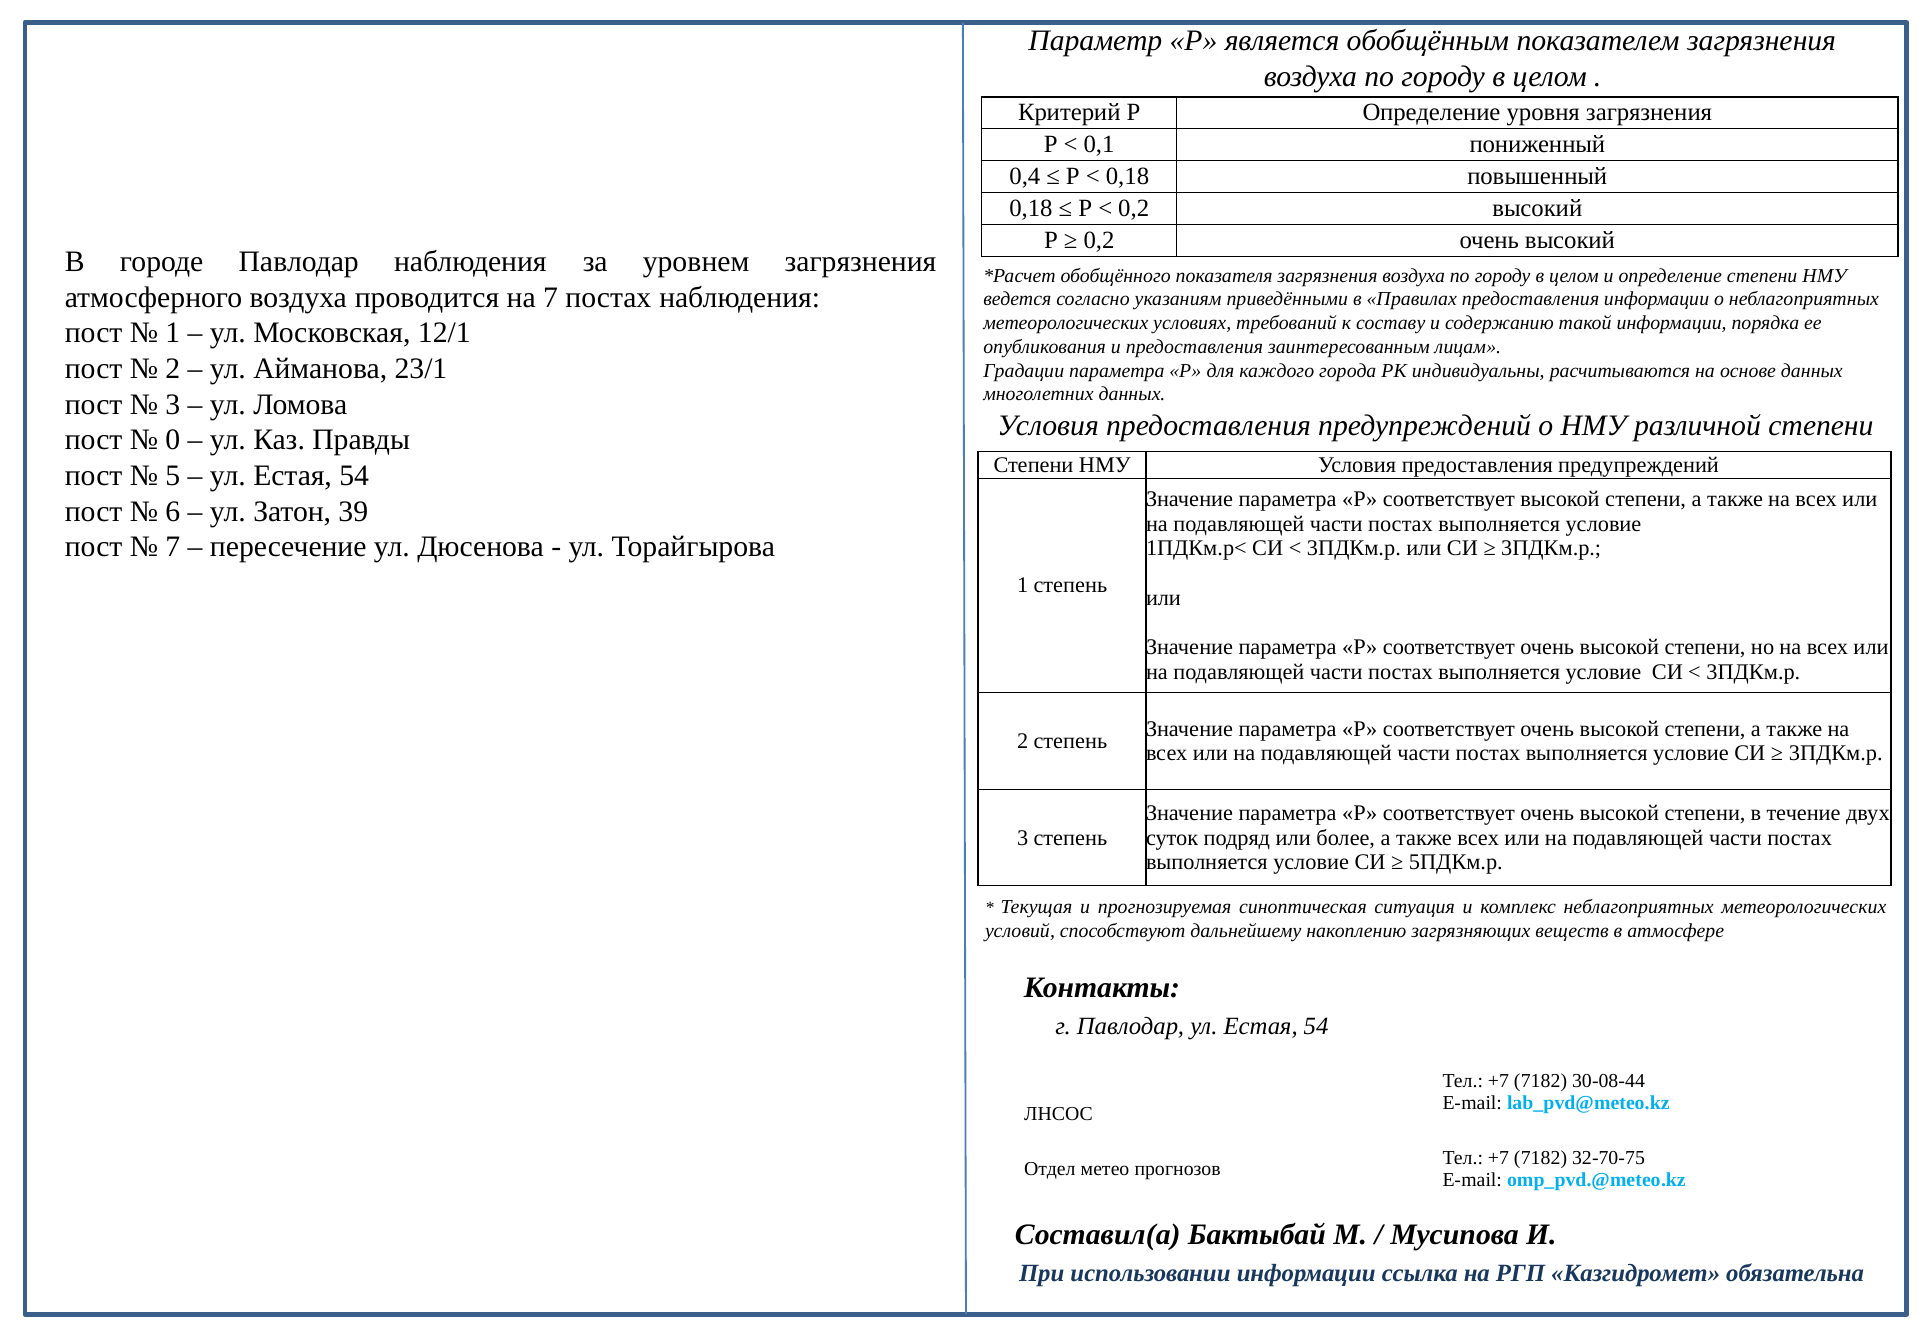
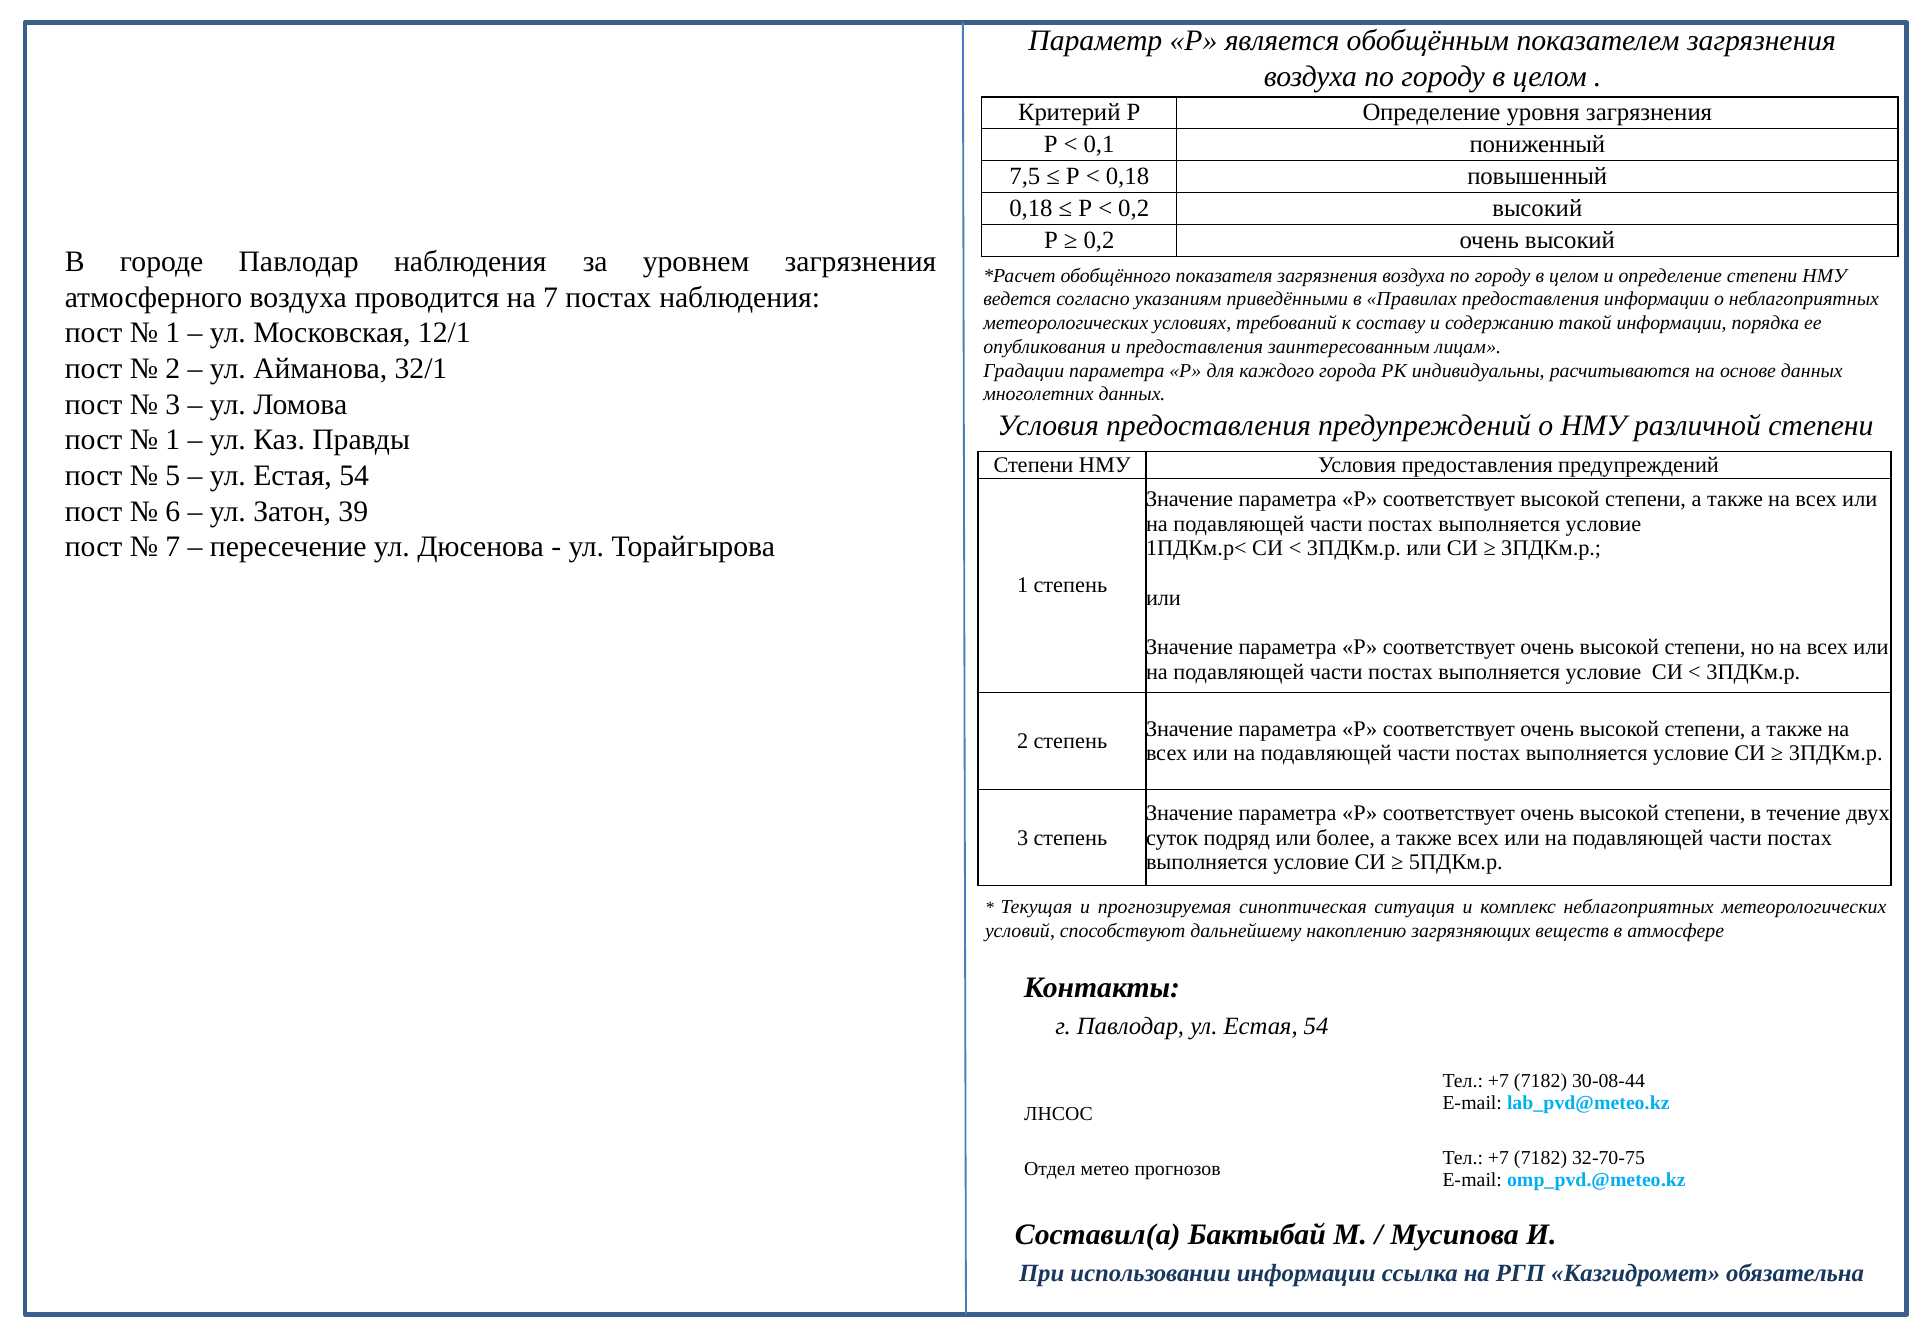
0,4: 0,4 -> 7,5 (1025, 176)
23/1: 23/1 -> 32/1 (421, 369)
0: 0 -> 1 (173, 440)
